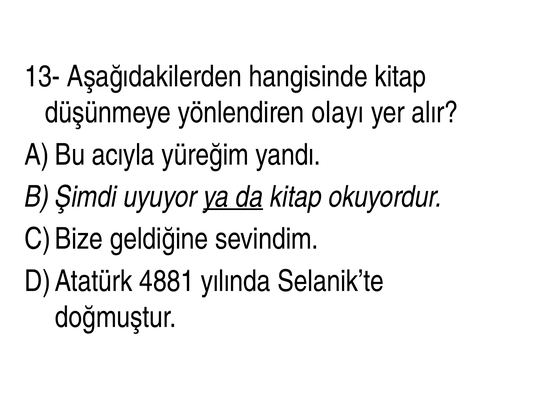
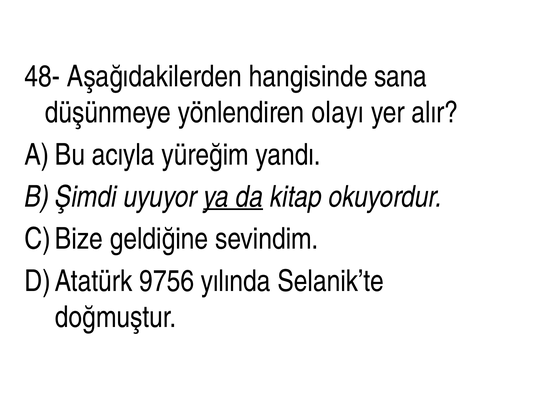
13-: 13- -> 48- (42, 77)
hangisinde kitap: kitap -> sana (401, 77)
4881: 4881 -> 9756 (167, 281)
